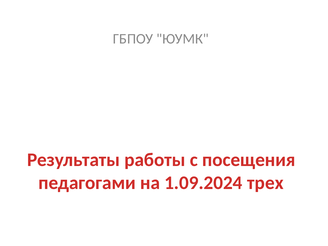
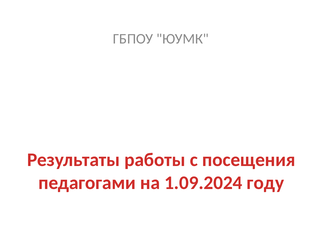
трех: трех -> году (265, 183)
